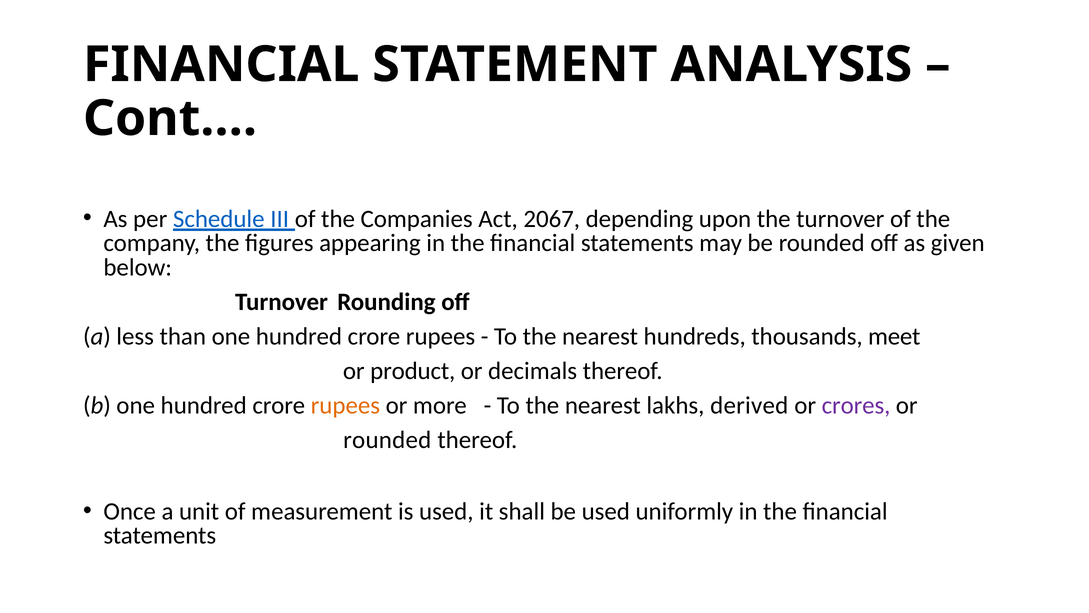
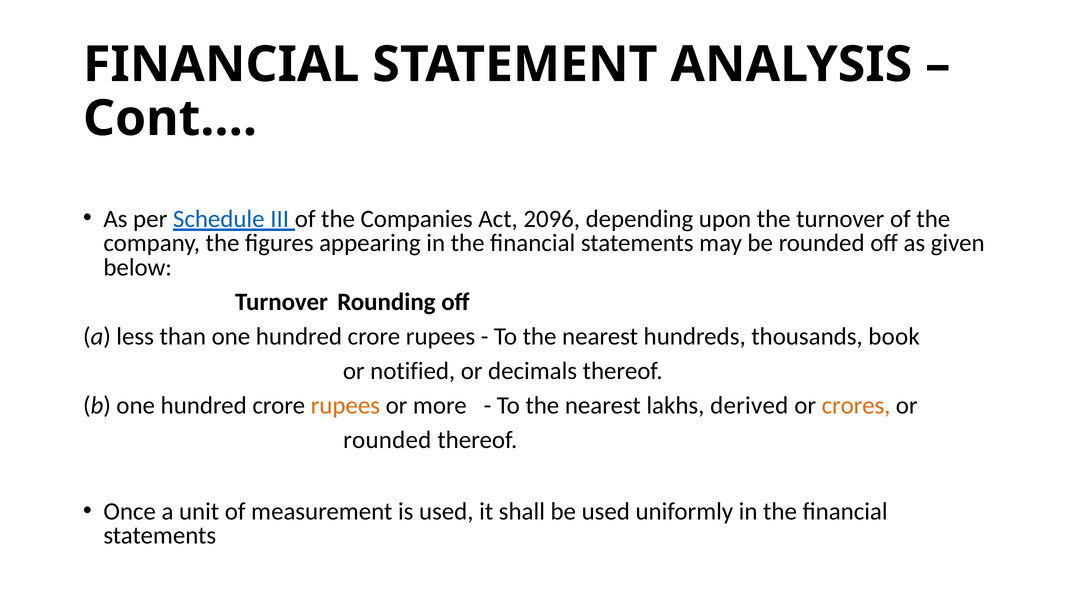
2067: 2067 -> 2096 (552, 219)
meet: meet -> book (894, 336)
product: product -> notified (413, 371)
crores colour: purple -> orange (856, 405)
